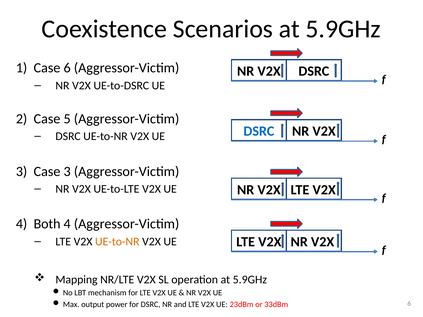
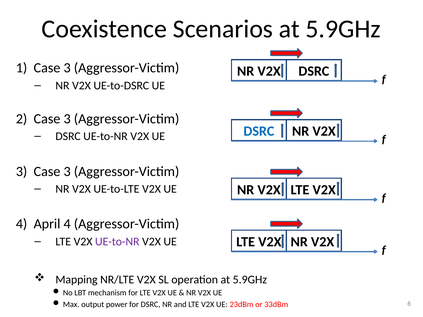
1 Case 6: 6 -> 3 (67, 68)
2 Case 5: 5 -> 3 (67, 119)
Both: Both -> April (47, 224)
UE-to-NR colour: orange -> purple (117, 242)
